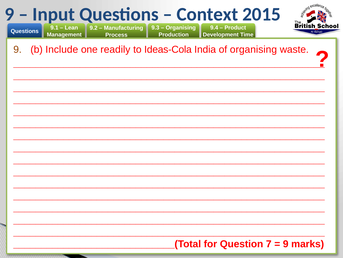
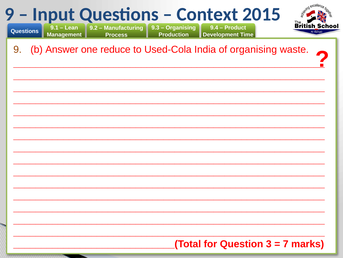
Include: Include -> Answer (62, 49)
readily: readily -> reduce (115, 49)
Ideas-Cola: Ideas-Cola -> Used-Cola (168, 49)
7: 7 -> 3 (269, 243)
9: 9 -> 7 (286, 243)
